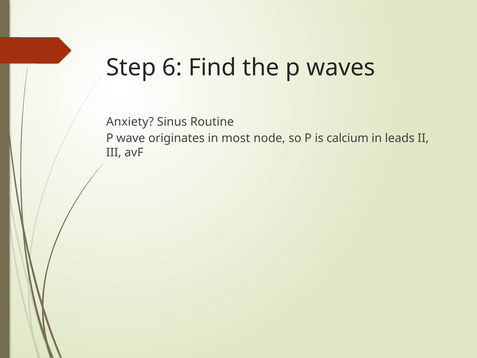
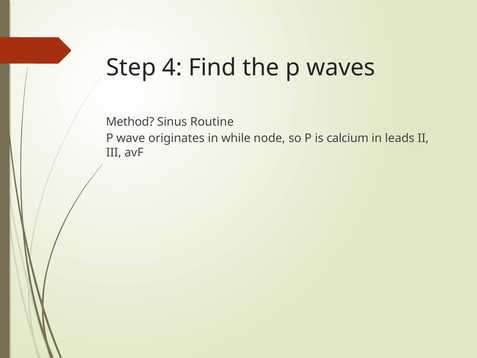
6: 6 -> 4 (172, 68)
Anxiety: Anxiety -> Method (130, 122)
most: most -> while (236, 138)
